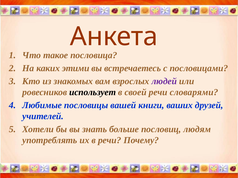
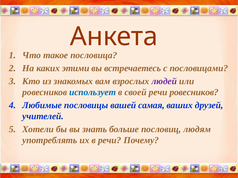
использует colour: black -> blue (93, 92)
речи словарями: словарями -> ровесников (194, 92)
книги: книги -> самая (151, 105)
